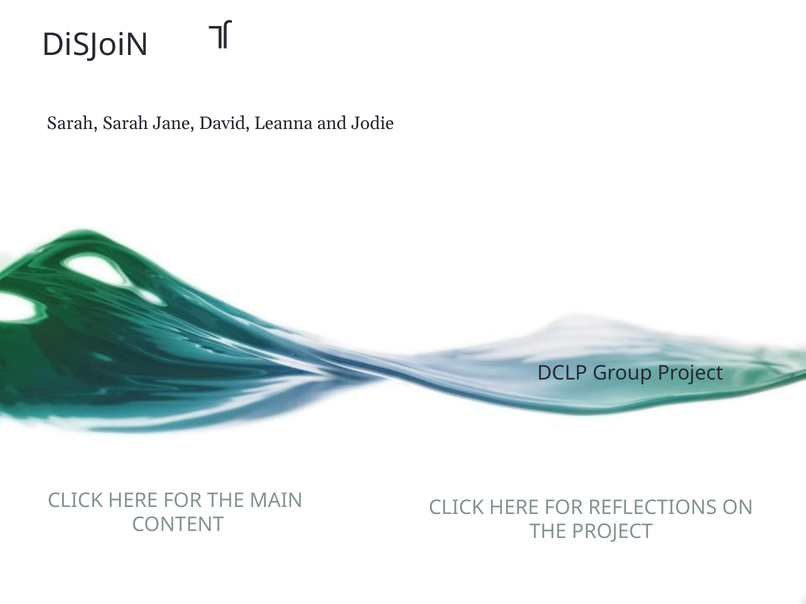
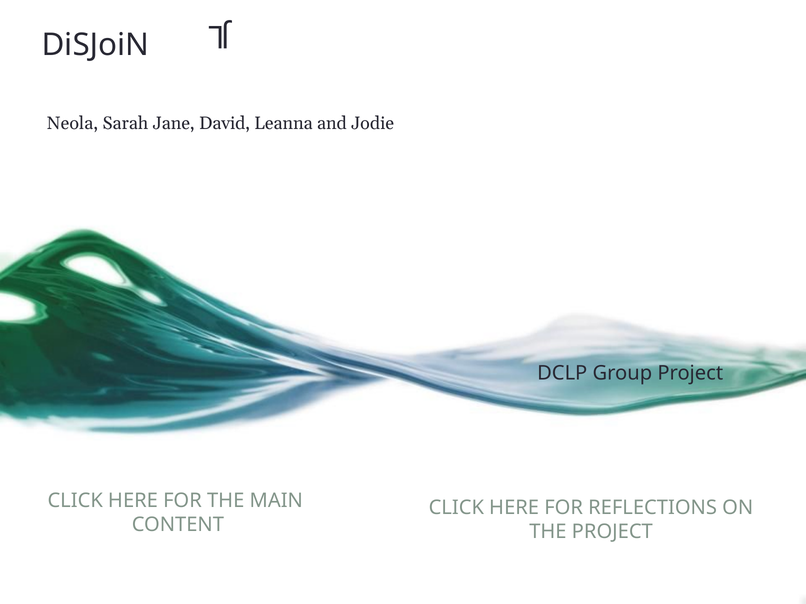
Sarah: Sarah -> Neola (73, 123)
